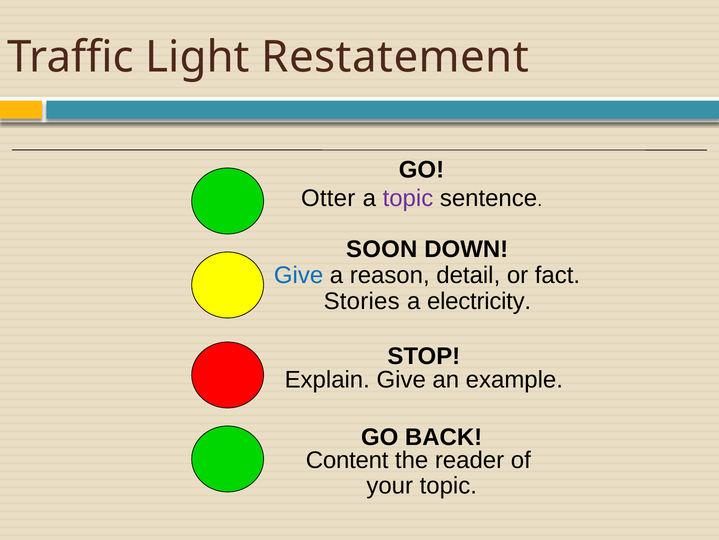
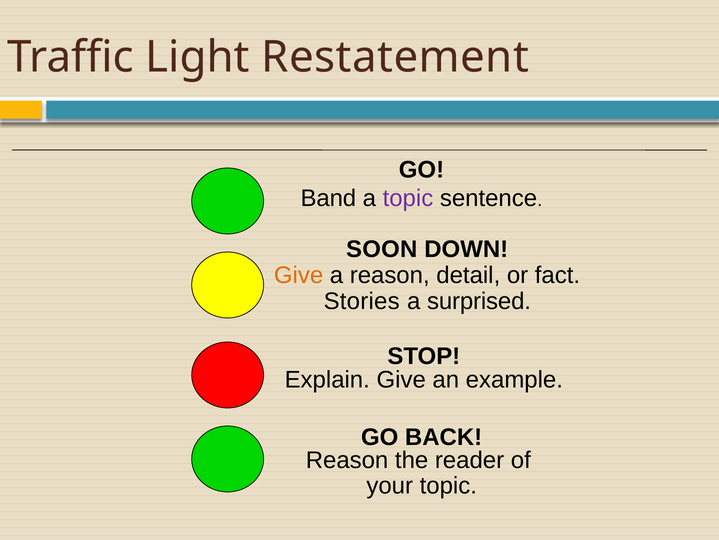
Otter: Otter -> Band (328, 198)
Give colour: blue -> orange (299, 275)
electricity: electricity -> surprised (479, 301)
Content: Content -> Reason (347, 460)
